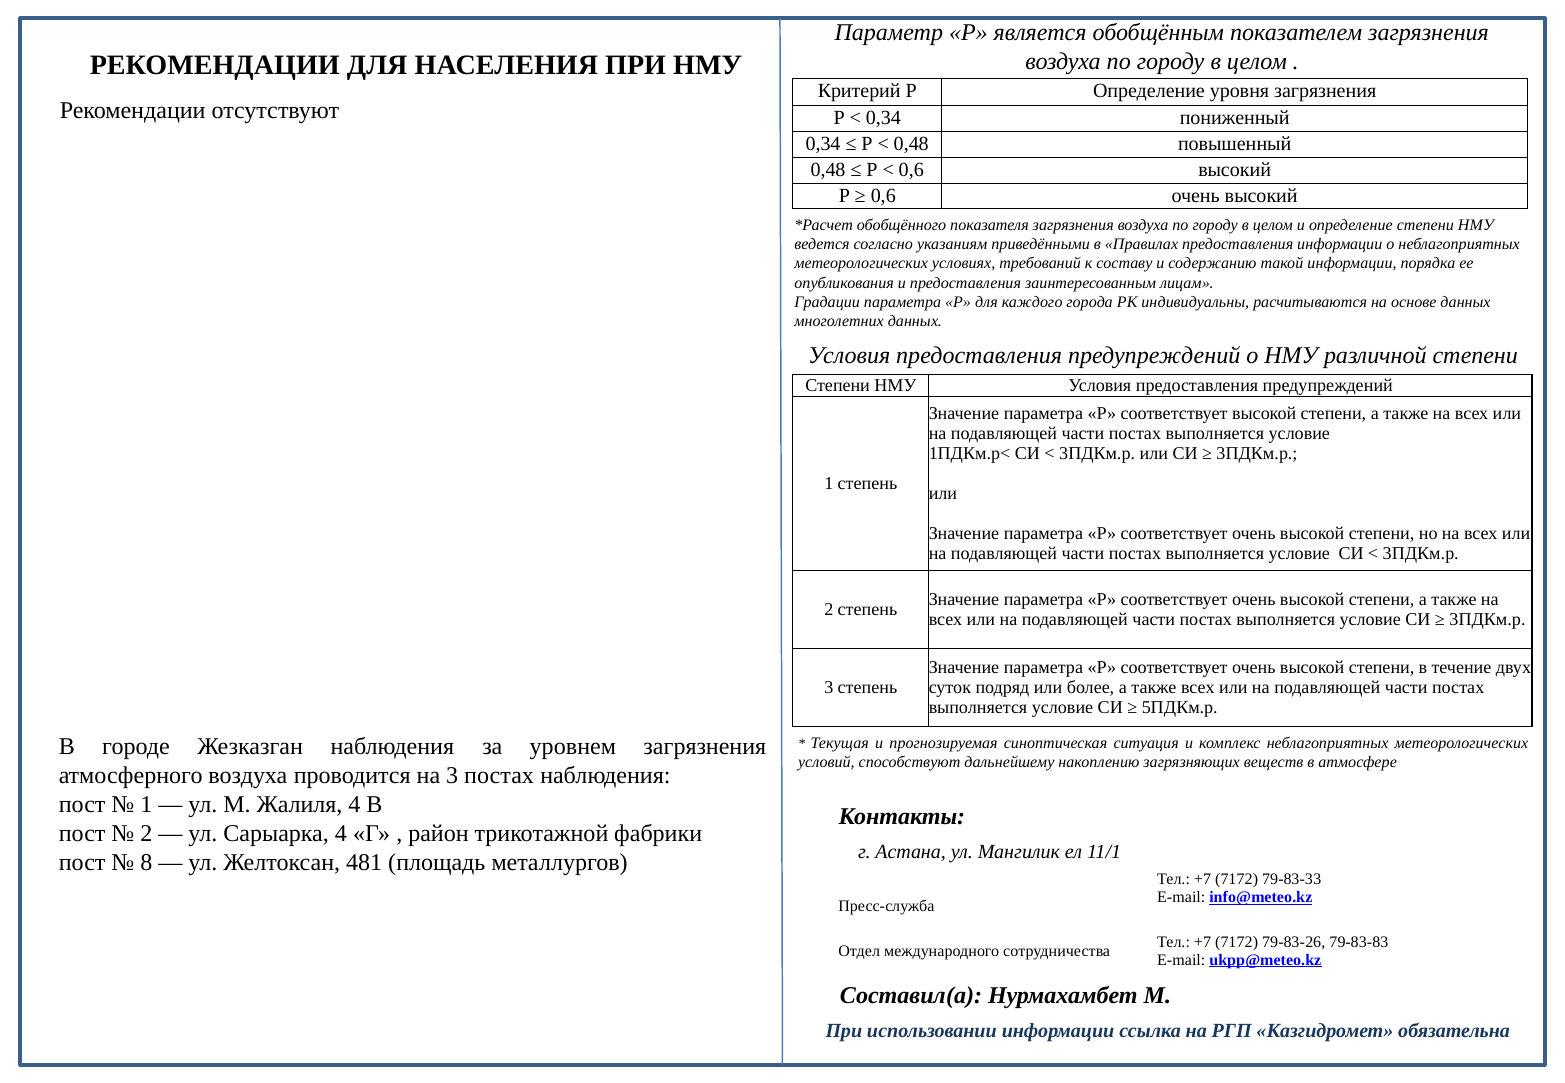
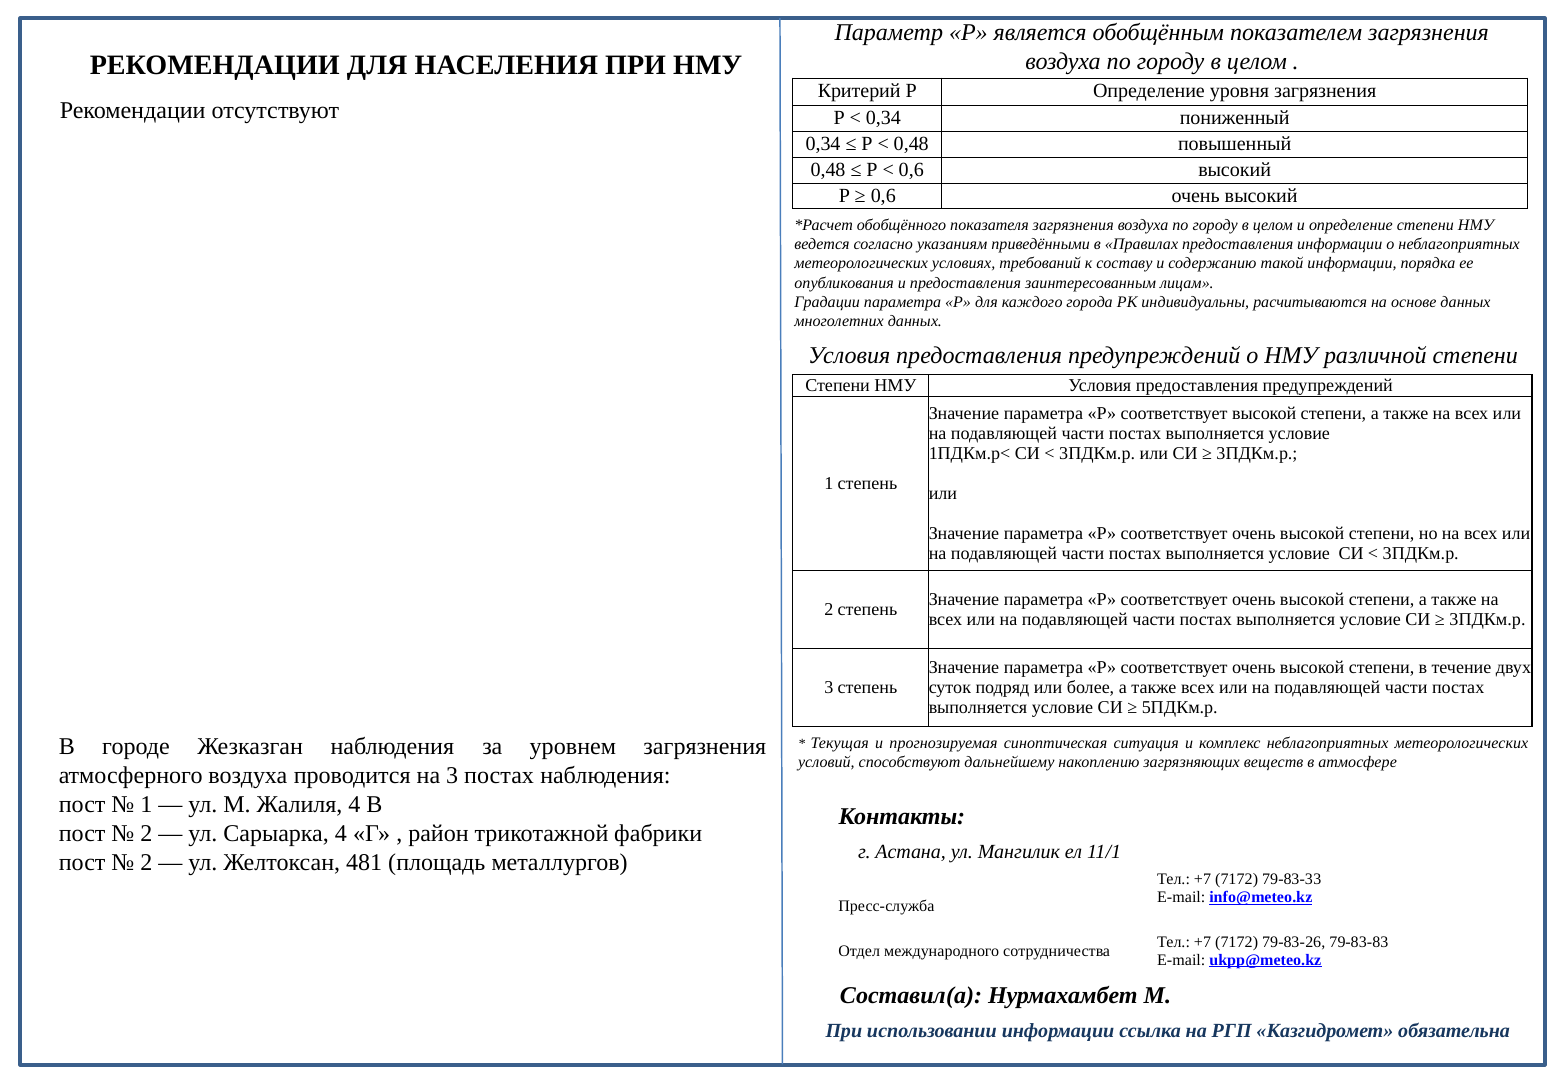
8: 8 -> 2 (146, 862)
